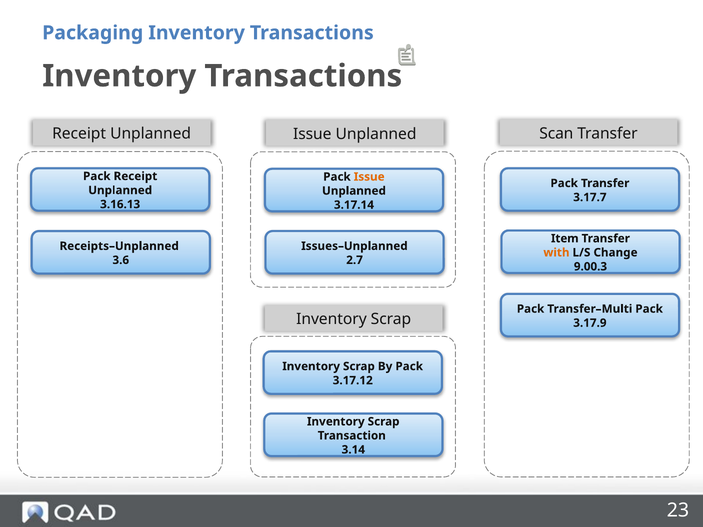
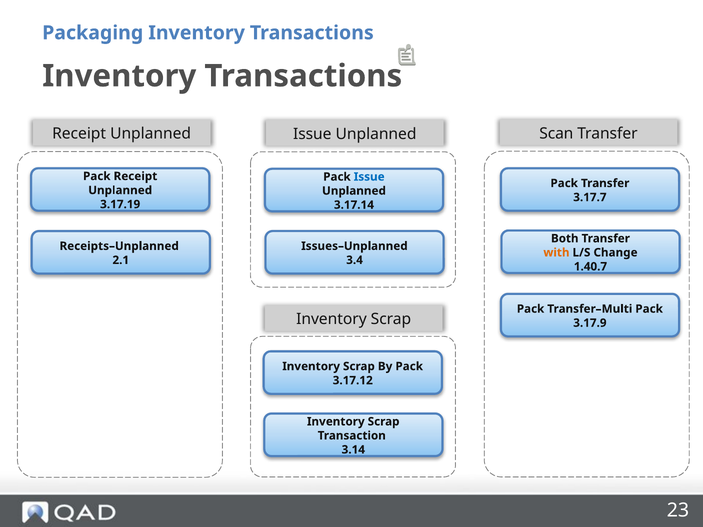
Issue colour: orange -> blue (369, 177)
3.16.13: 3.16.13 -> 3.17.19 (120, 204)
Item: Item -> Both (565, 239)
3.6: 3.6 -> 2.1 (121, 260)
2.7: 2.7 -> 3.4 (355, 260)
9.00.3: 9.00.3 -> 1.40.7 (590, 267)
